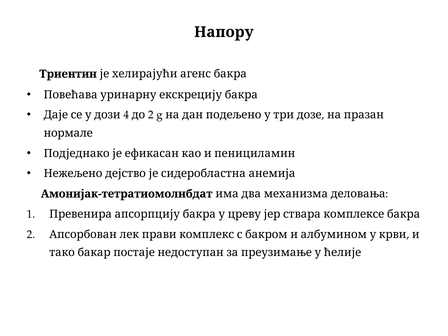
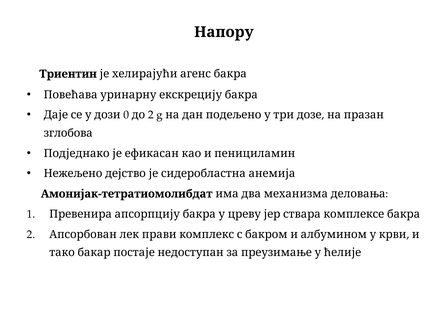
4: 4 -> 0 (126, 115)
нормале: нормале -> зглобова (68, 133)
